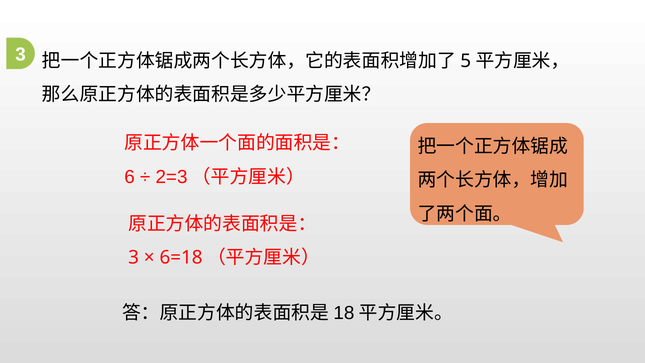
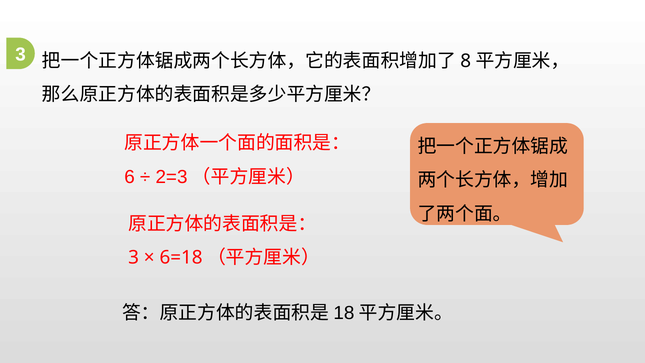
5: 5 -> 8 (466, 61)
